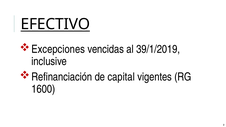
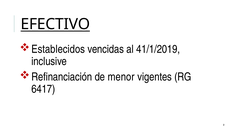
Excepciones: Excepciones -> Establecidos (58, 49)
39/1/2019: 39/1/2019 -> 41/1/2019 (158, 49)
capital: capital -> menor (121, 77)
1600: 1600 -> 6417 (43, 89)
